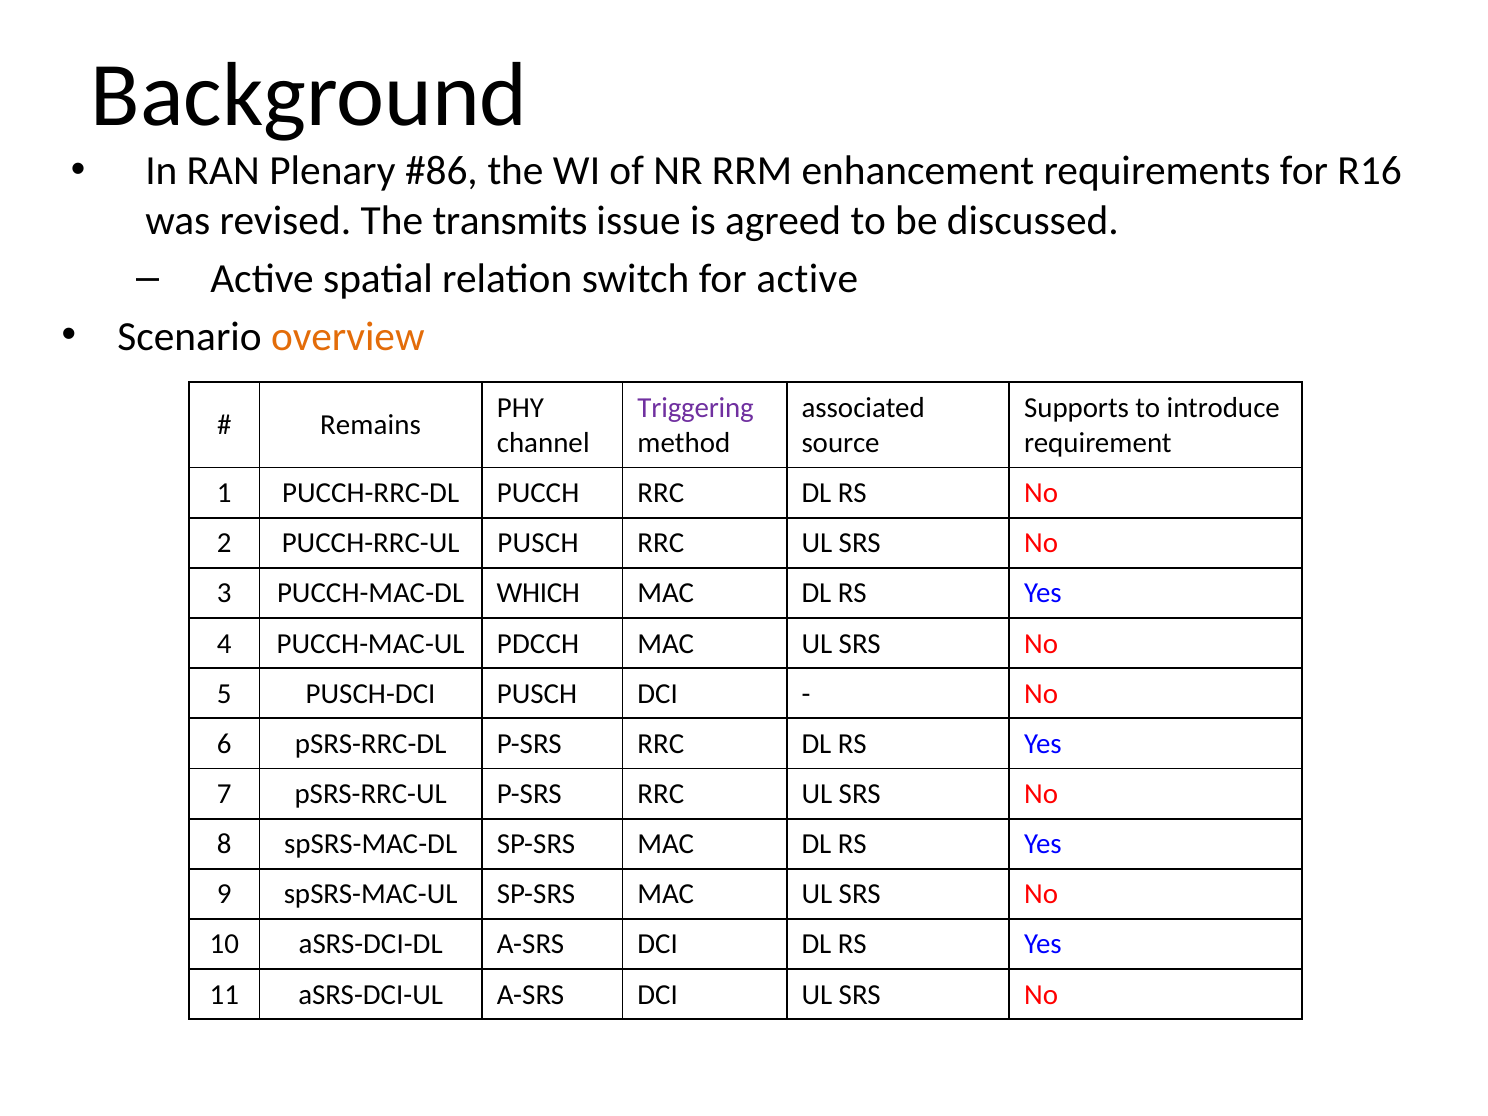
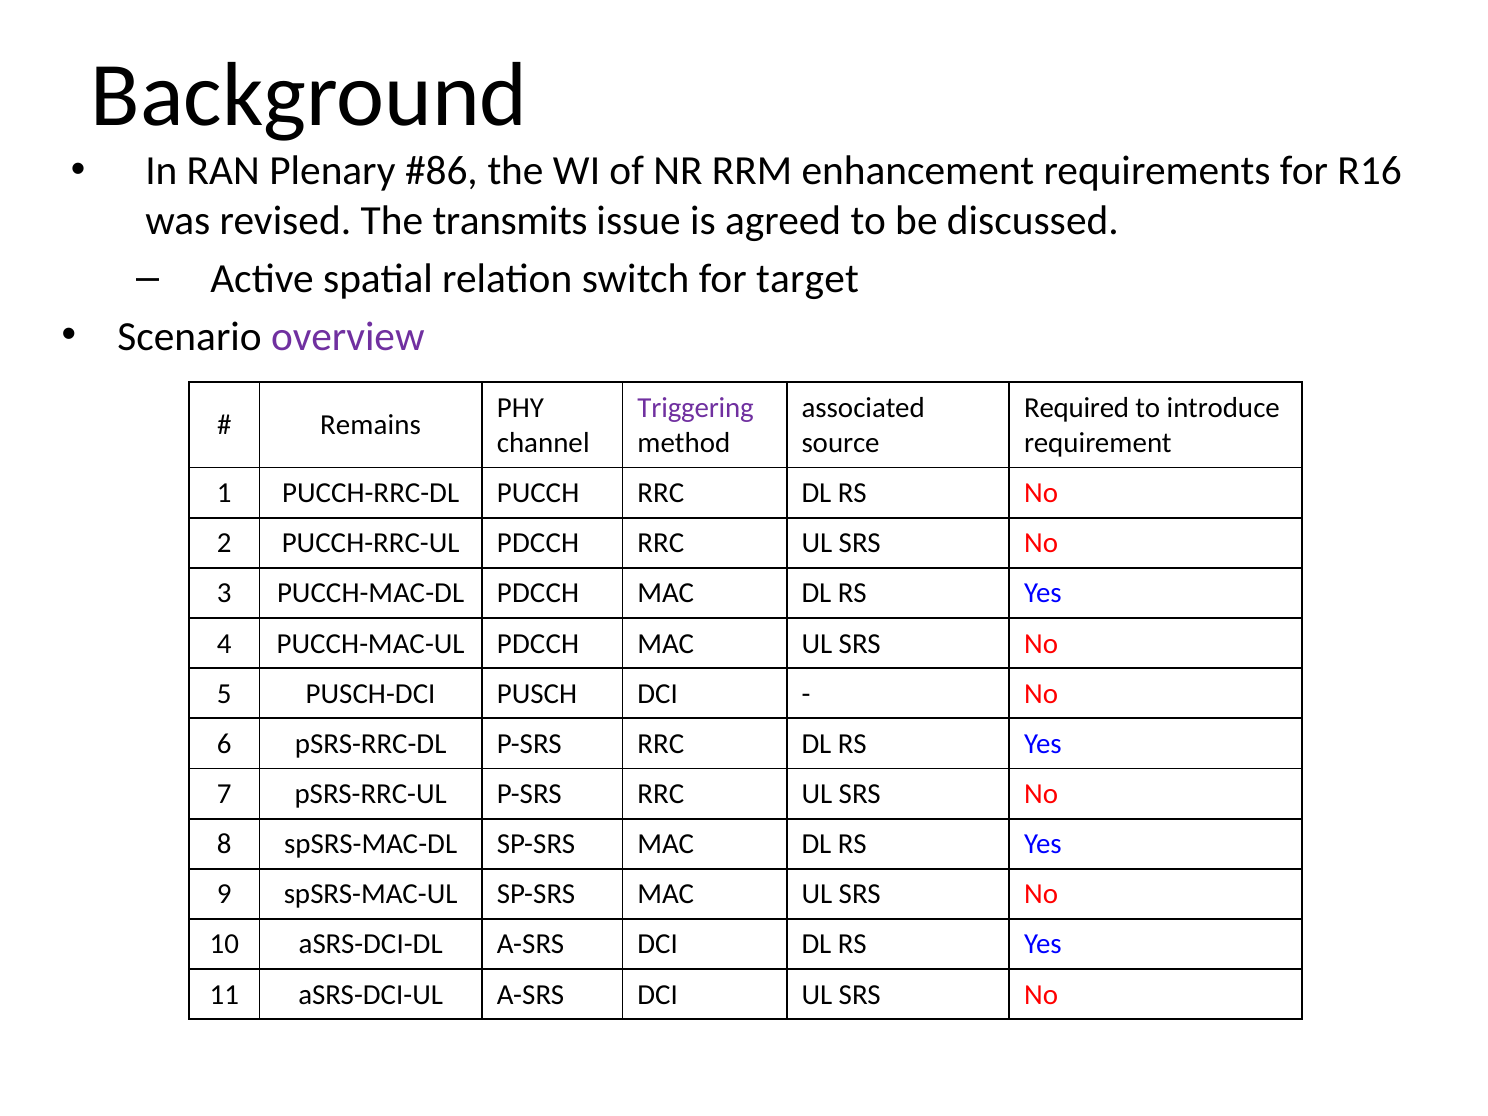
for active: active -> target (807, 279)
overview colour: orange -> purple (348, 337)
Supports: Supports -> Required (1077, 408)
PUCCH-RRC-UL PUSCH: PUSCH -> PDCCH (538, 543)
PUCCH-MAC-DL WHICH: WHICH -> PDCCH (538, 593)
